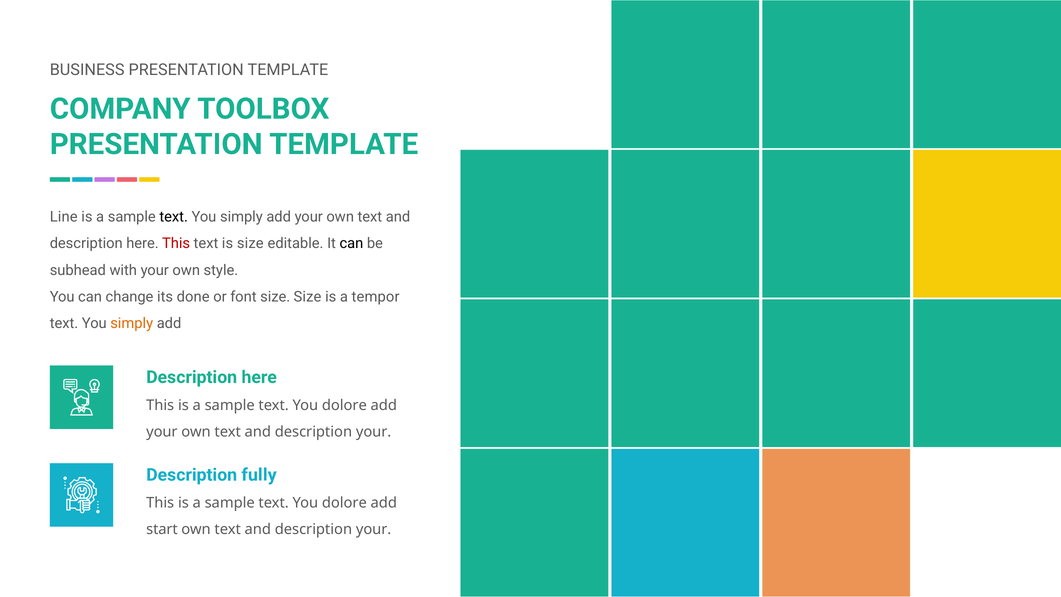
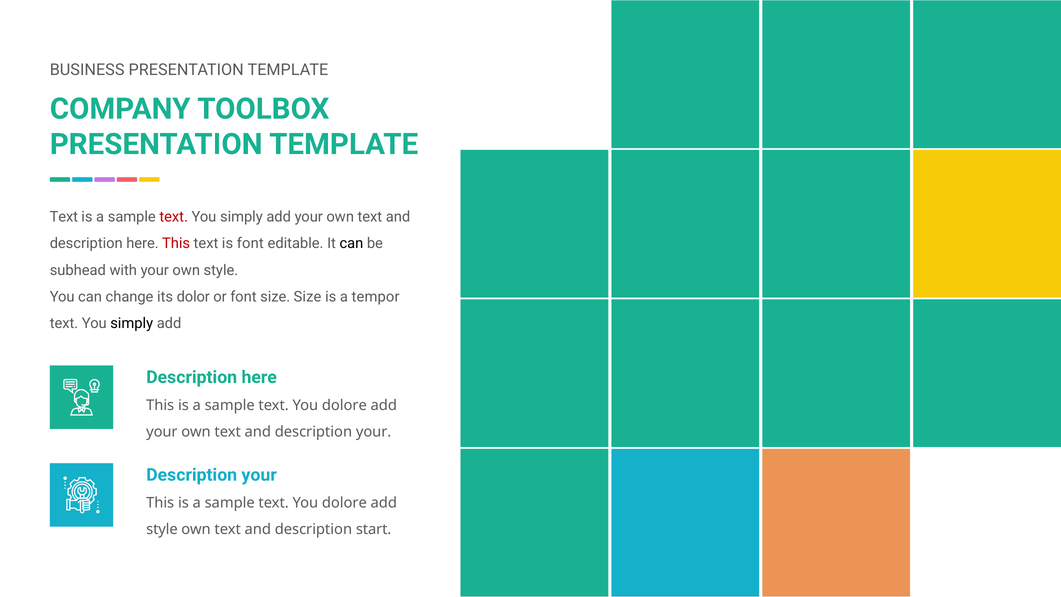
Line: Line -> Text (64, 217)
text colour: black -> red (174, 217)
is size: size -> font (250, 244)
done: done -> dolor (193, 297)
simply colour: orange -> black (132, 323)
fully: fully -> your (259, 475)
start: start -> style (162, 529)
your: your -> start (374, 529)
